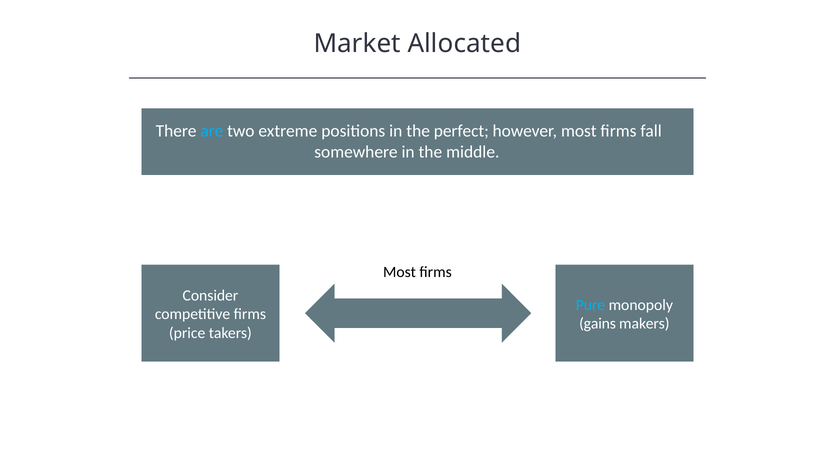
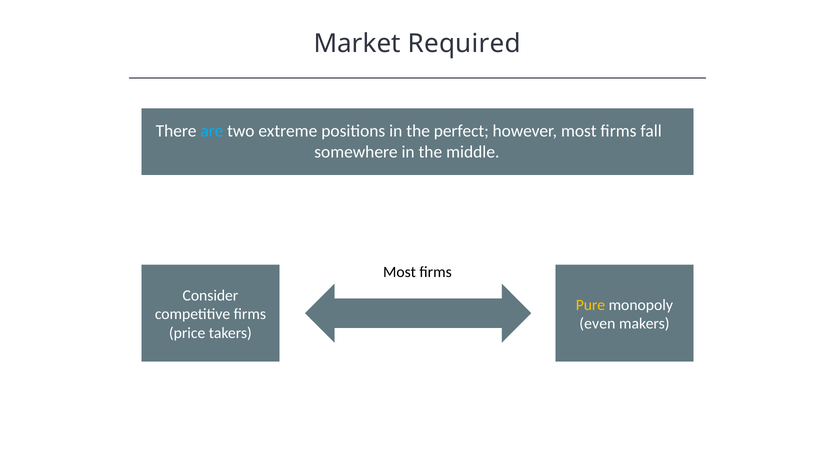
Allocated: Allocated -> Required (464, 44)
Pure colour: light blue -> yellow (590, 305)
gains: gains -> even (597, 323)
